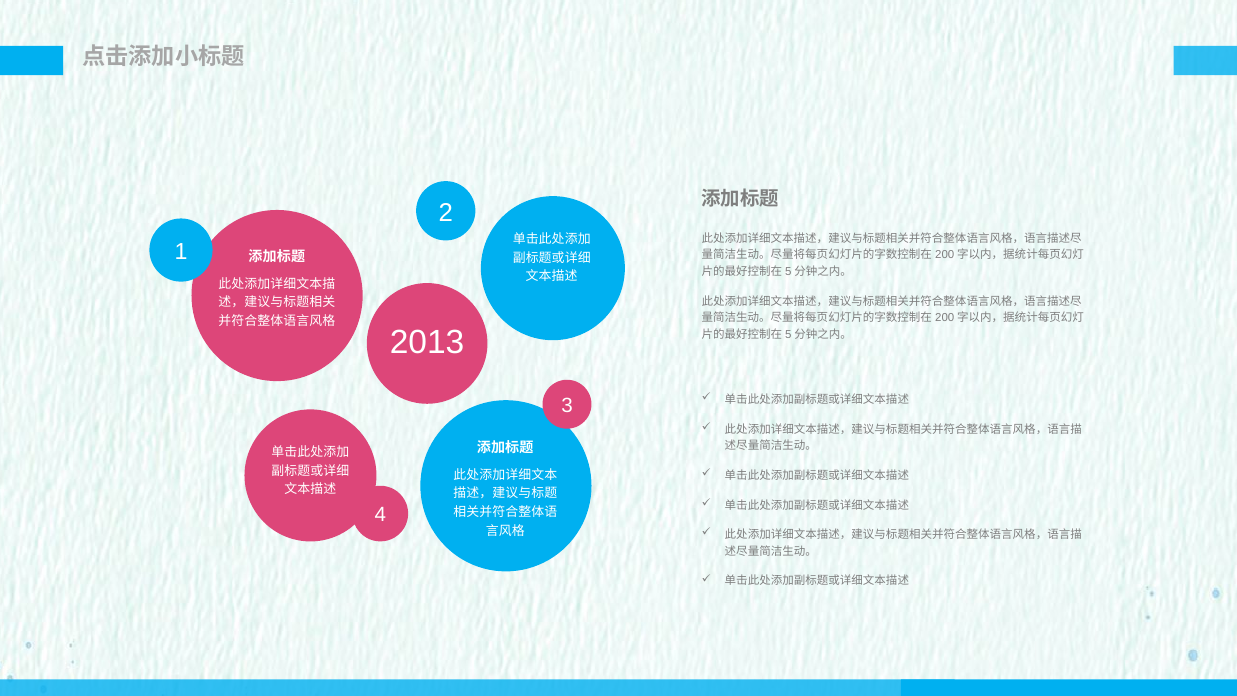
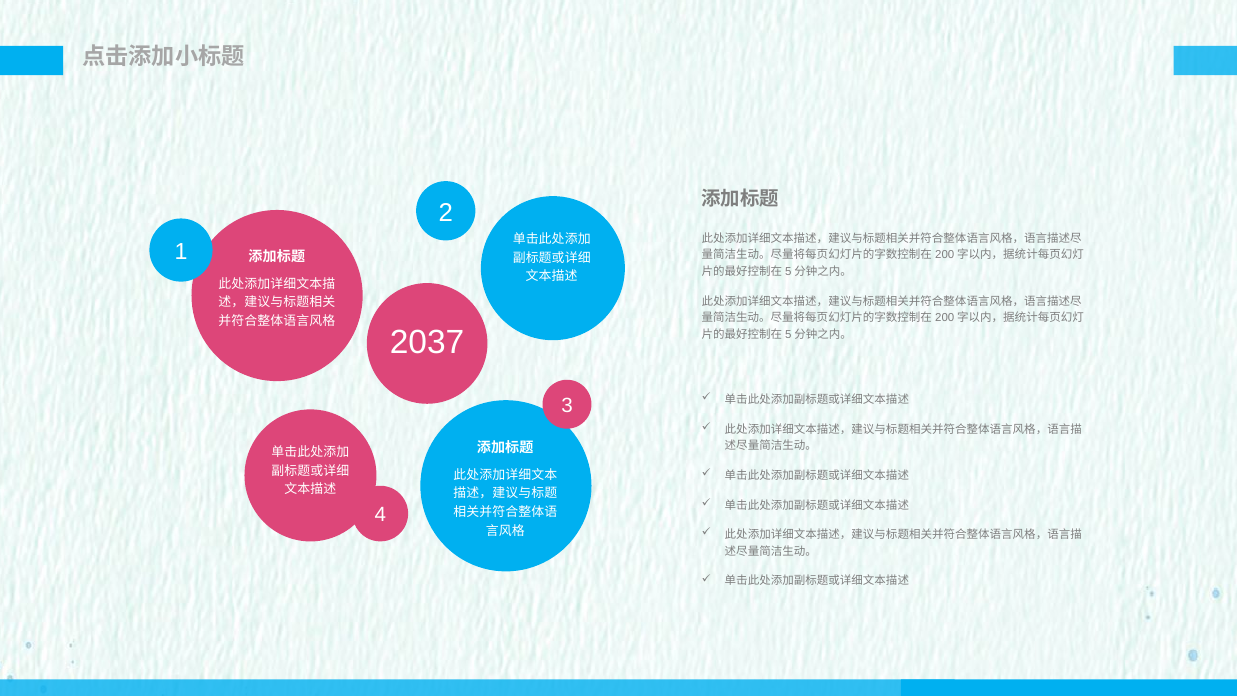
2013: 2013 -> 2037 (427, 343)
